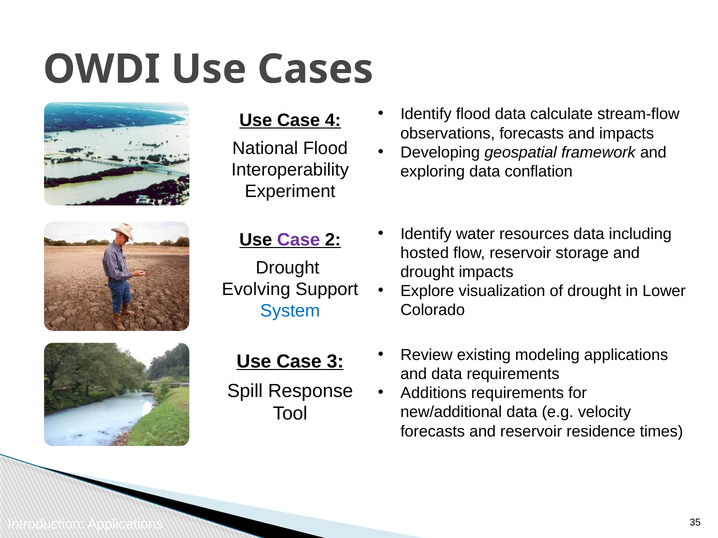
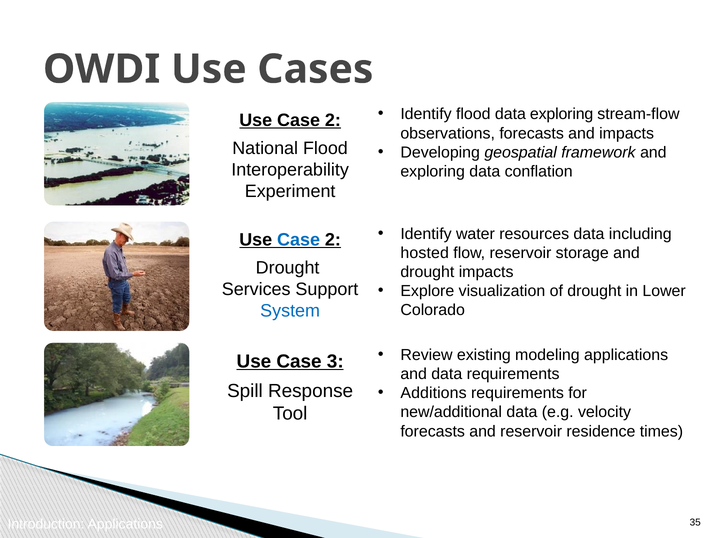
data calculate: calculate -> exploring (562, 114)
4: 4 -> 2 (333, 120)
Case colour: purple -> blue (299, 240)
Evolving: Evolving -> Services (256, 290)
